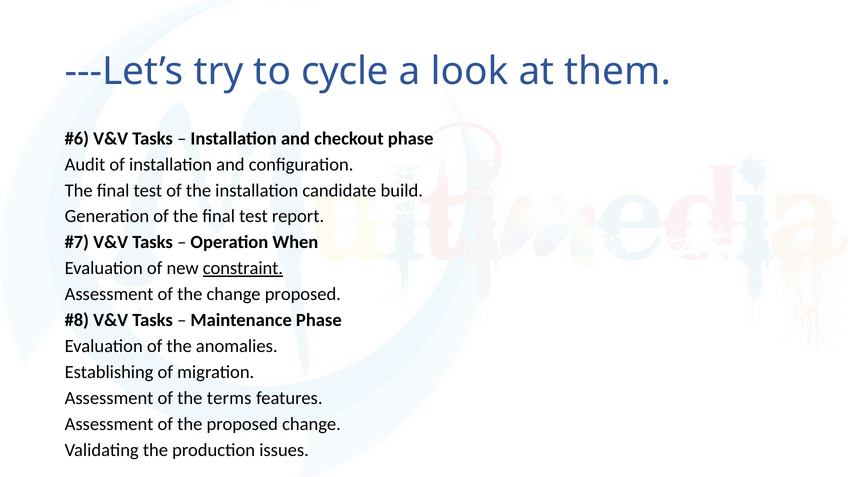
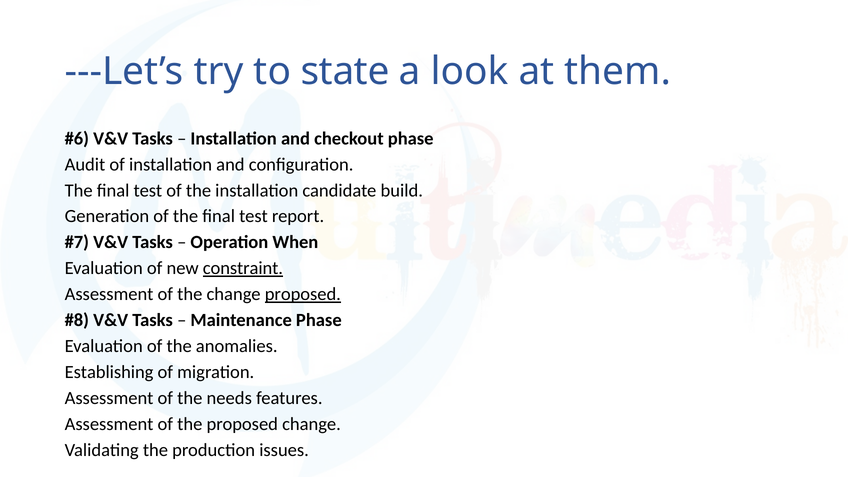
cycle: cycle -> state (345, 71)
proposed underline: none -> present (303, 294)
terms: terms -> needs (229, 398)
